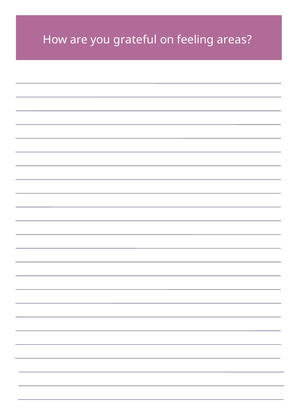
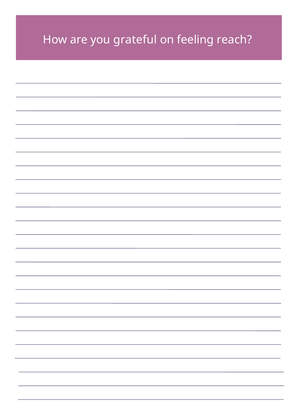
areas: areas -> reach (234, 40)
